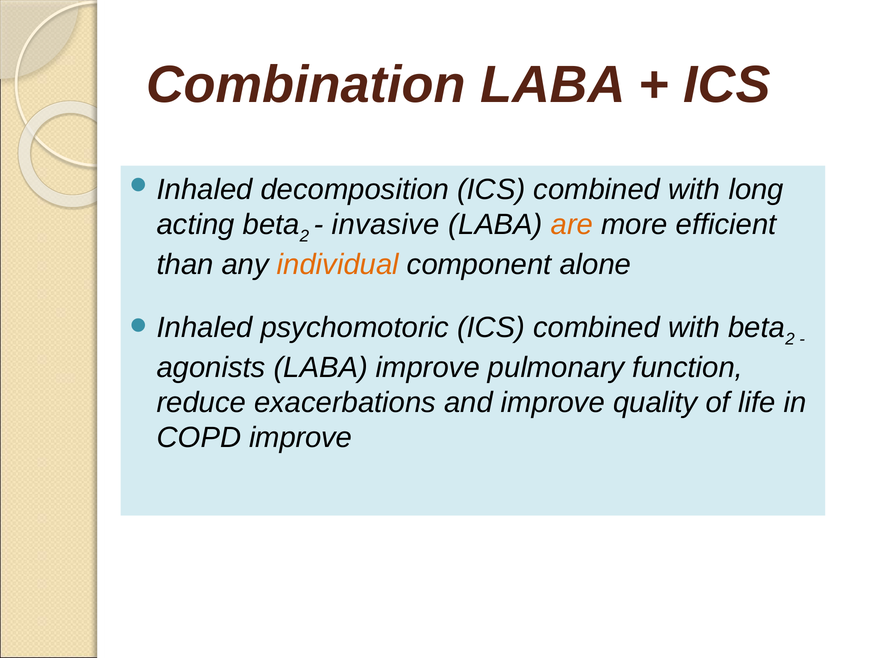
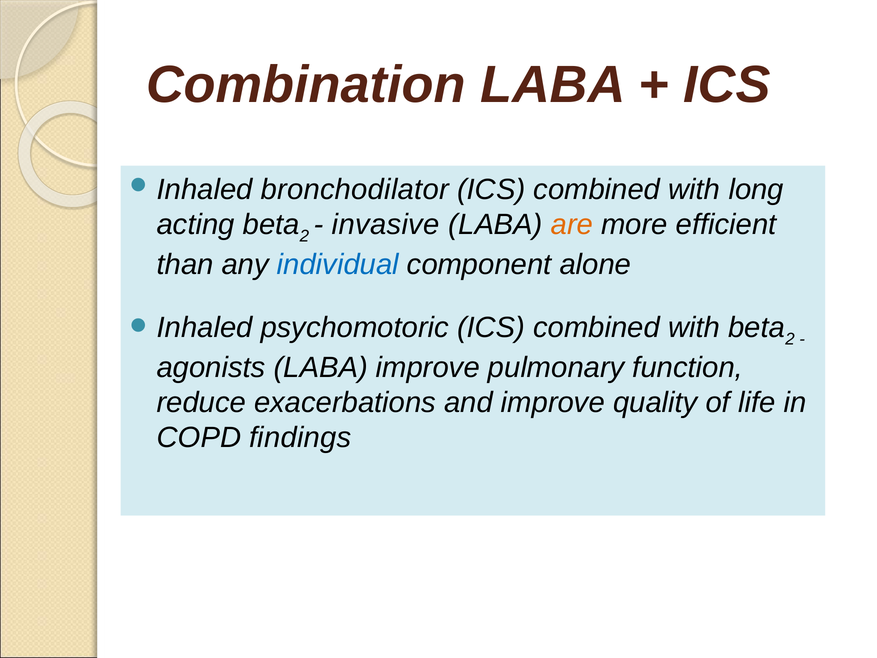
decomposition: decomposition -> bronchodilator (355, 190)
individual colour: orange -> blue (338, 265)
COPD improve: improve -> findings (300, 438)
